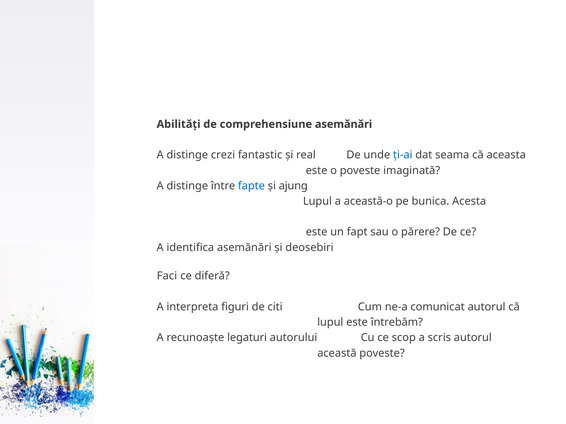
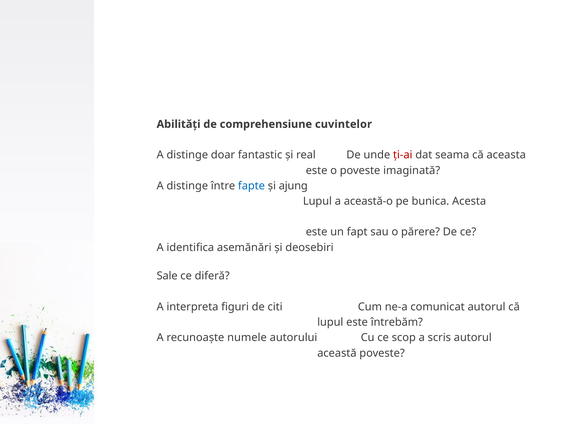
comprehensiune asemănări: asemănări -> cuvintelor (343, 124)
crezi: crezi -> doar (223, 155)
ţi-ai colour: blue -> red (403, 155)
Faci: Faci -> Sale (167, 276)
legaturi: legaturi -> numele (247, 338)
